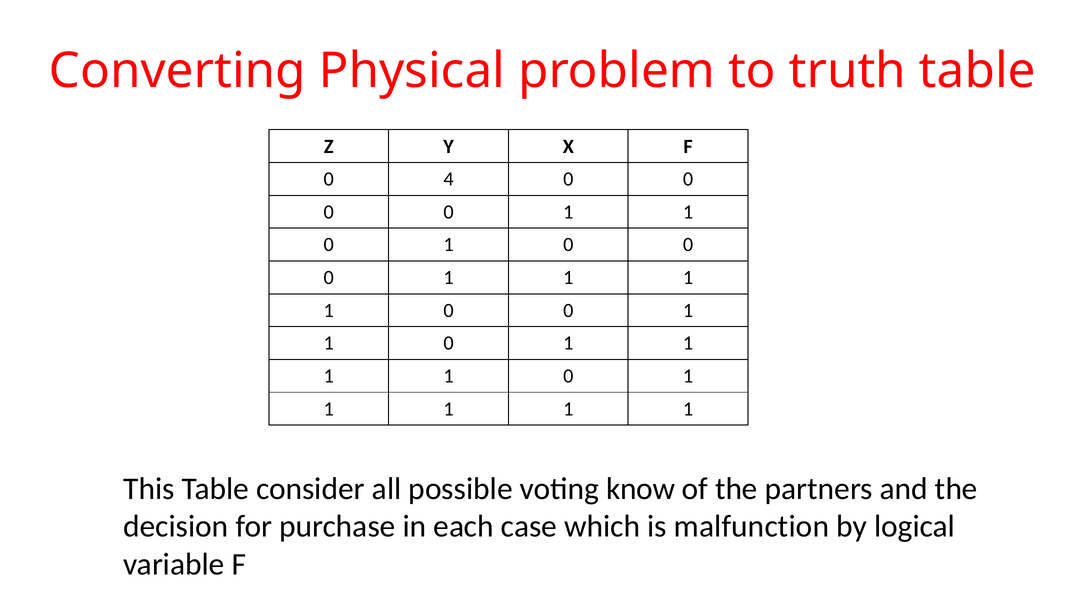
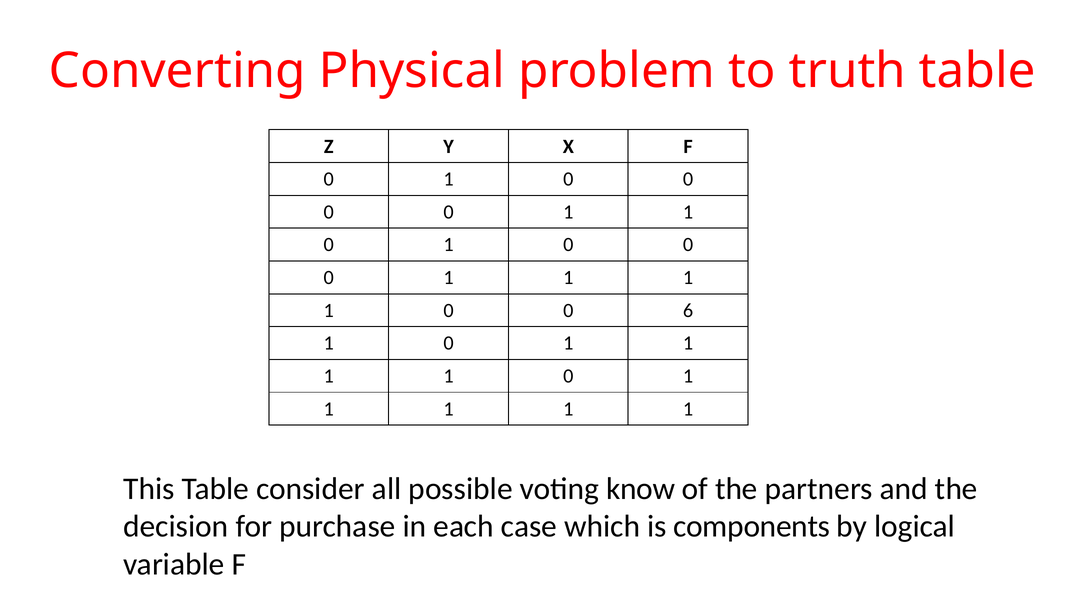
4: 4 -> 1 (449, 179)
1 0 0 1: 1 -> 6 (688, 311)
malfunction: malfunction -> components (752, 527)
